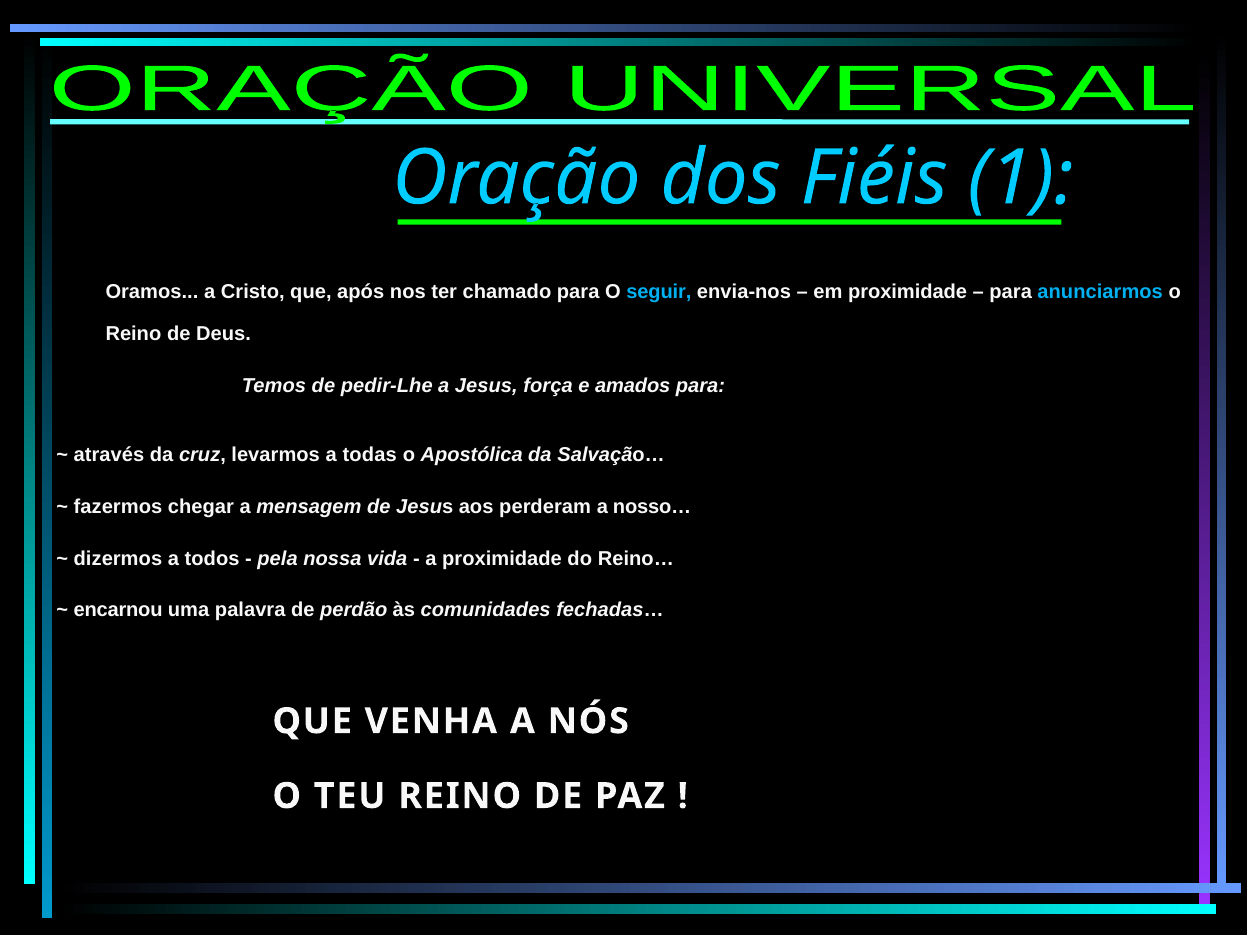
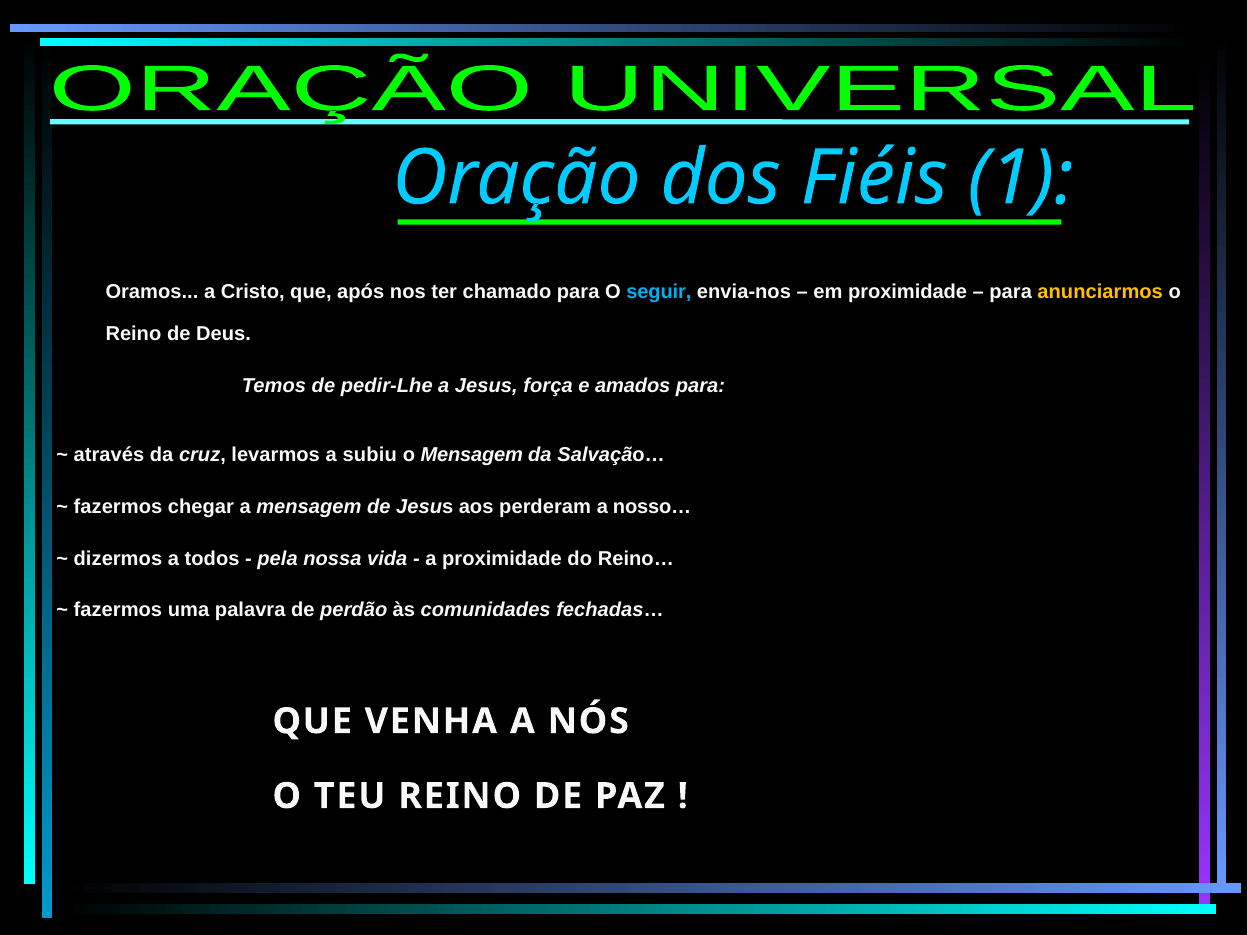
anunciarmos colour: light blue -> yellow (1100, 292)
todas: todas -> subiu (370, 455)
o Apostólica: Apostólica -> Mensagem (472, 455)
encarnou: encarnou -> fazermos (118, 611)
